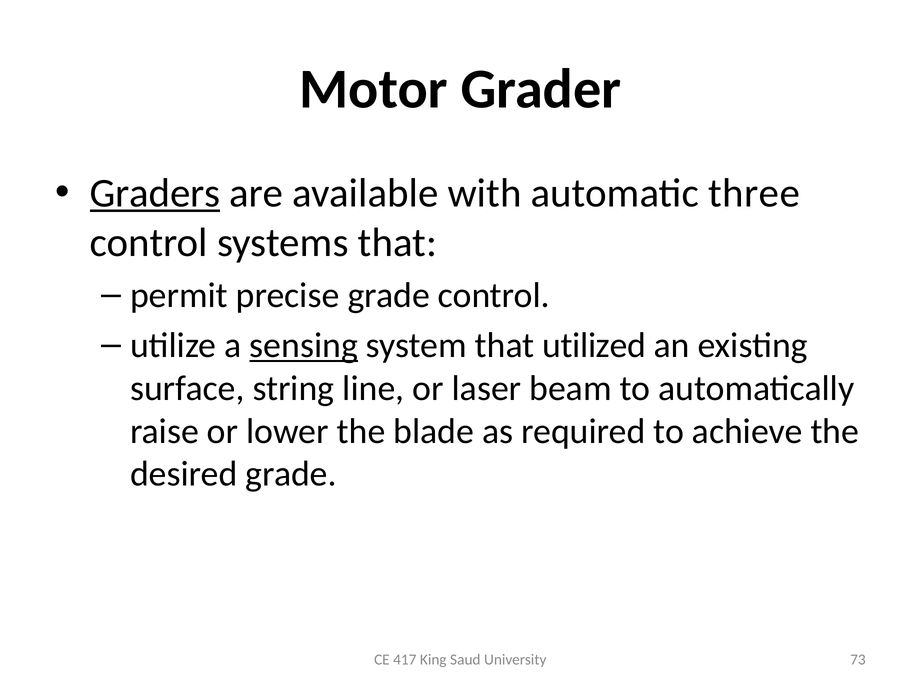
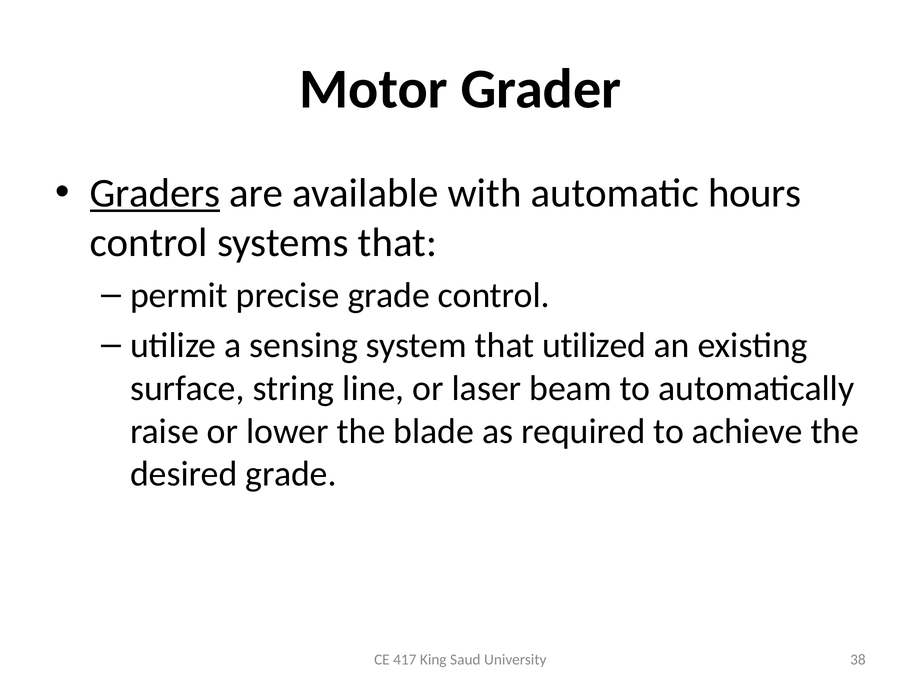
three: three -> hours (755, 193)
sensing underline: present -> none (304, 345)
73: 73 -> 38 (858, 660)
